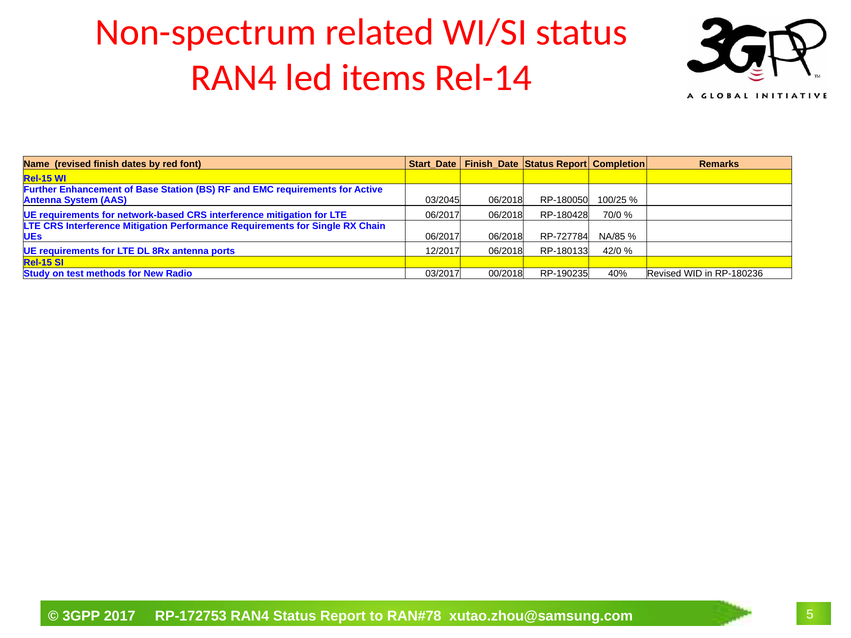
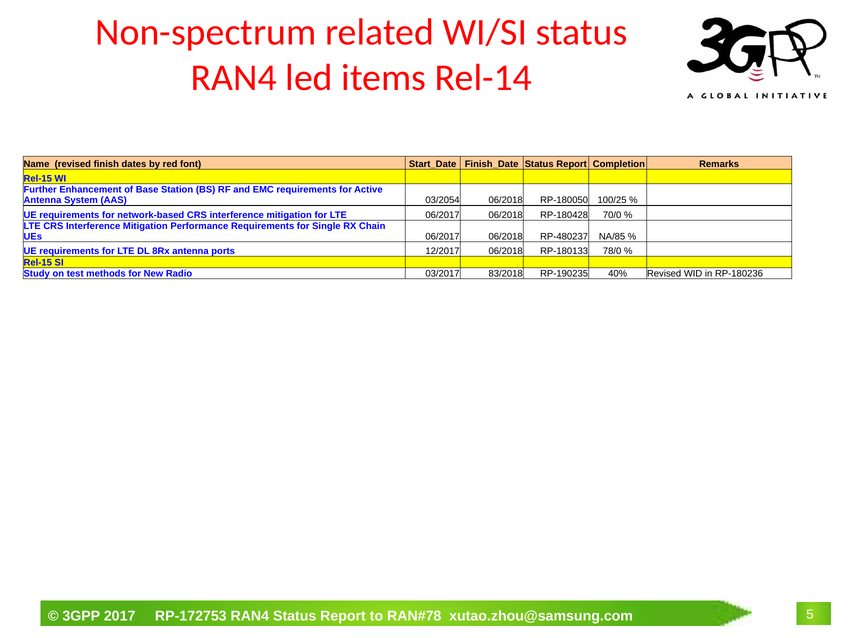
03/2045: 03/2045 -> 03/2054 (443, 200)
RP-727784: RP-727784 -> RP-480237 (564, 237)
42/0: 42/0 -> 78/0 (612, 251)
00/2018: 00/2018 -> 83/2018 (506, 274)
